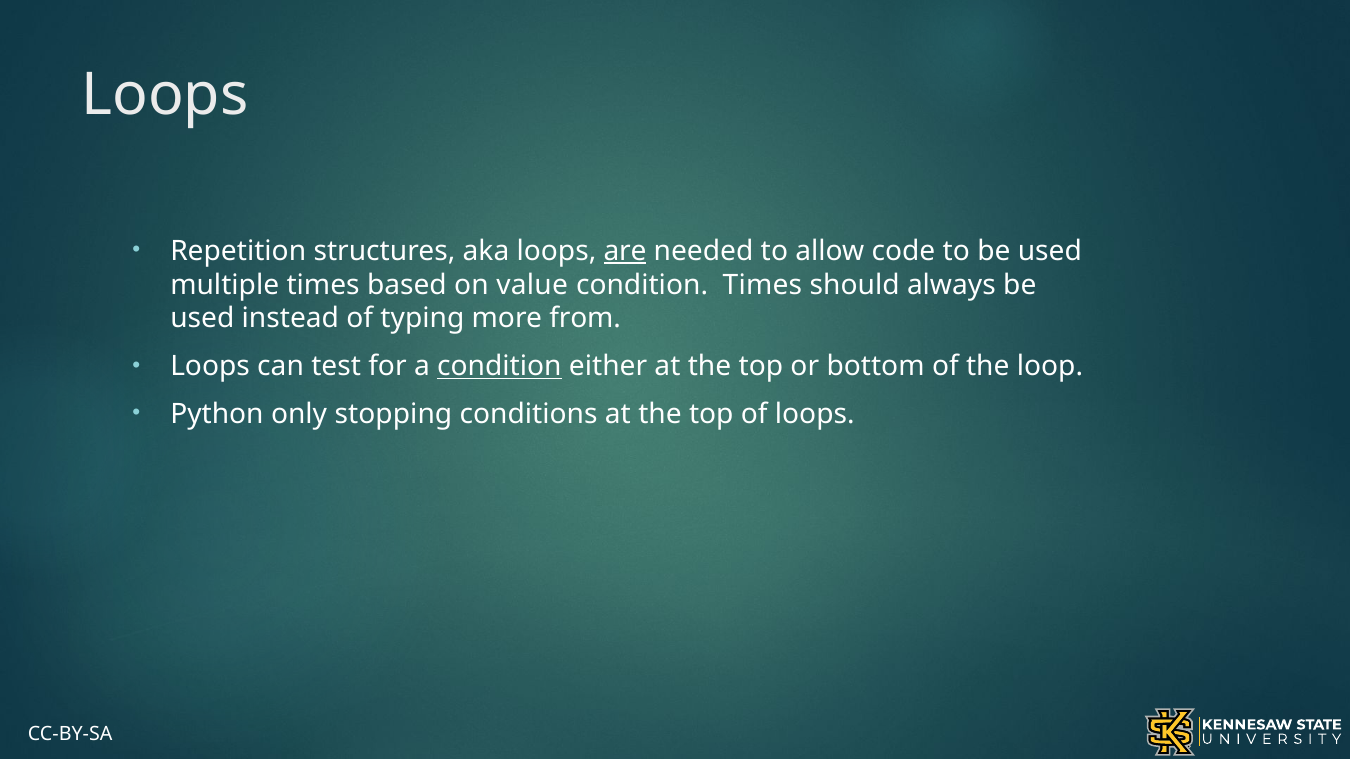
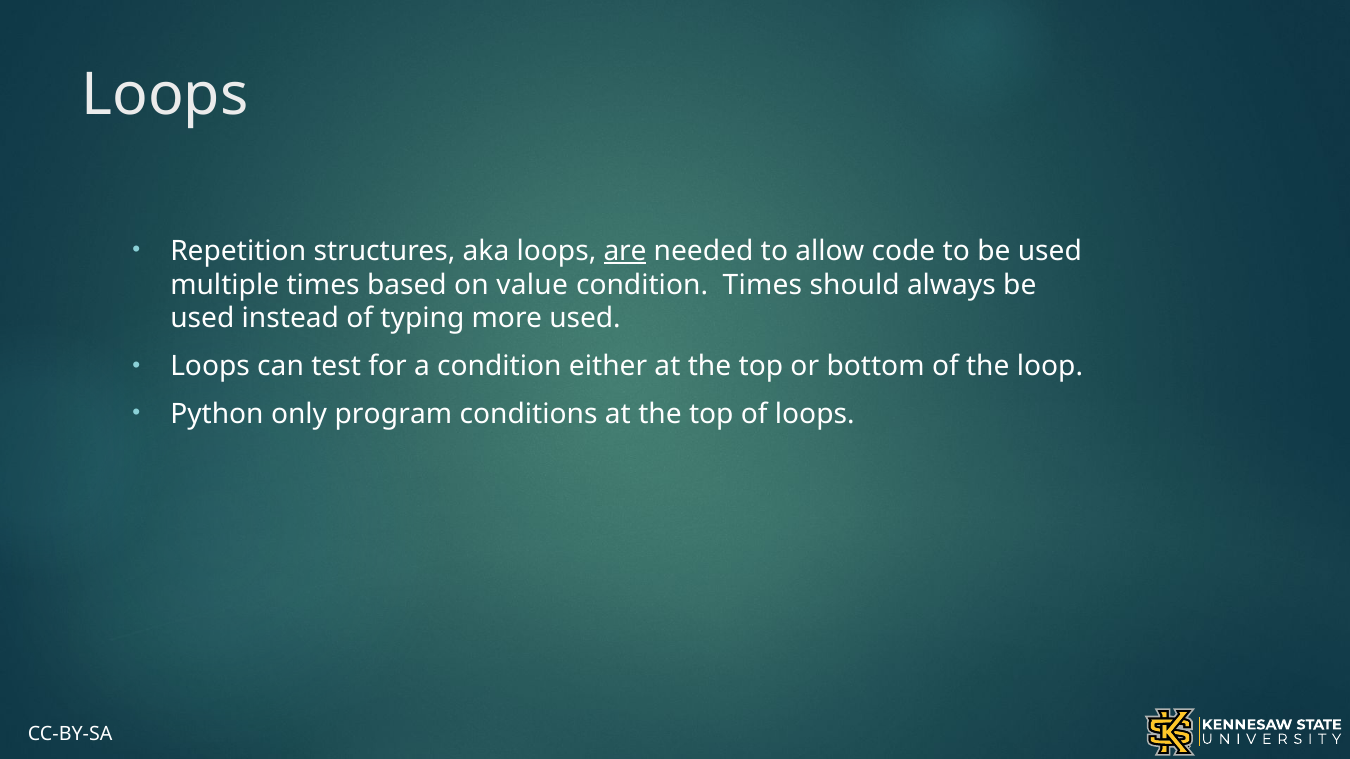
more from: from -> used (585, 319)
condition underline: present -> none (499, 367)
stopping: stopping -> program (393, 414)
